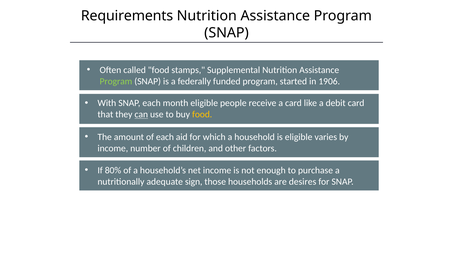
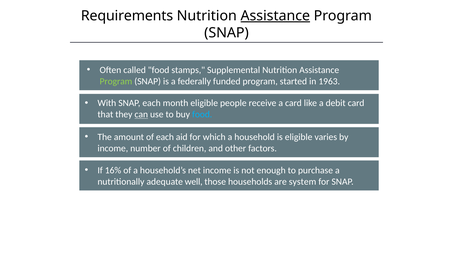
Assistance underline: none -> present (275, 16)
1906: 1906 -> 1963 (329, 81)
food colour: yellow -> light blue (202, 114)
80%: 80% -> 16% (113, 170)
sign: sign -> well (194, 181)
desires: desires -> system (303, 181)
